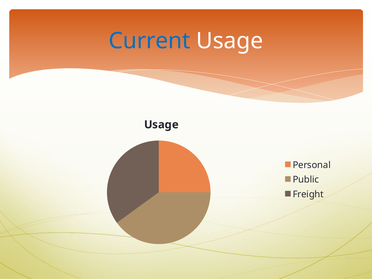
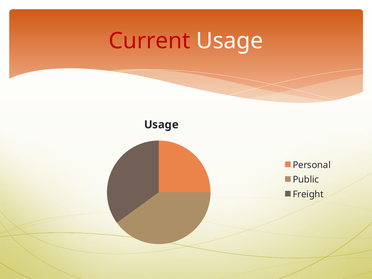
Current colour: blue -> red (149, 41)
